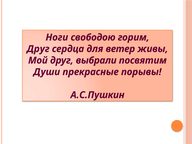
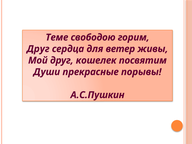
Ноги: Ноги -> Теме (57, 37)
выбрали: выбрали -> кошелек (96, 60)
